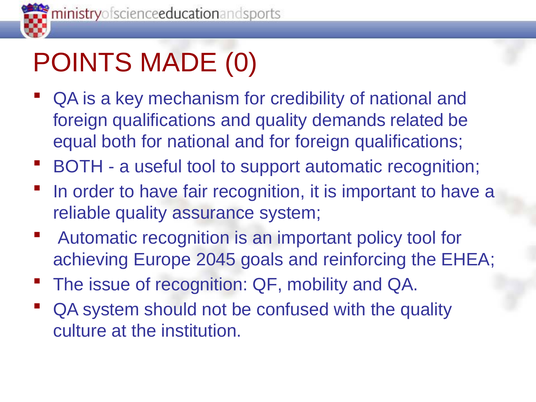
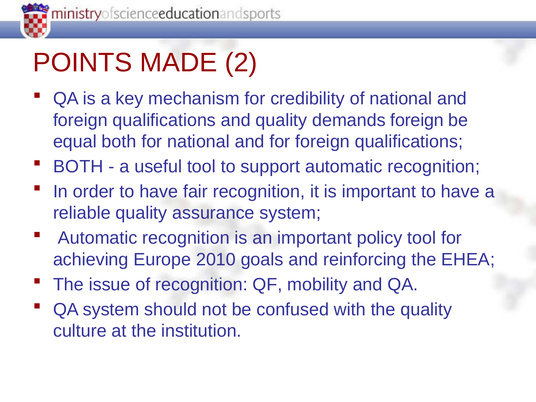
0: 0 -> 2 (241, 63)
demands related: related -> foreign (417, 120)
2045: 2045 -> 2010 (216, 259)
